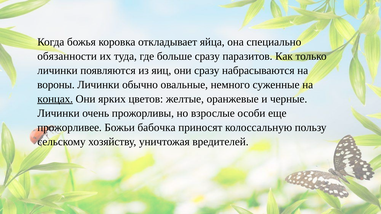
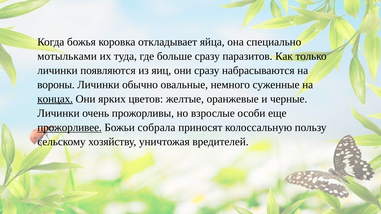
обязанности: обязанности -> мотыльками (67, 56)
прожорливее underline: none -> present (70, 128)
бабочка: бабочка -> собрала (156, 128)
